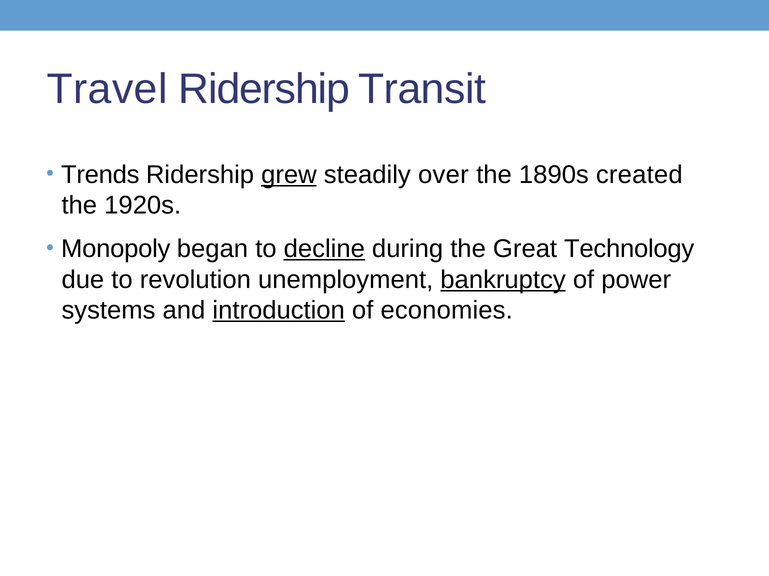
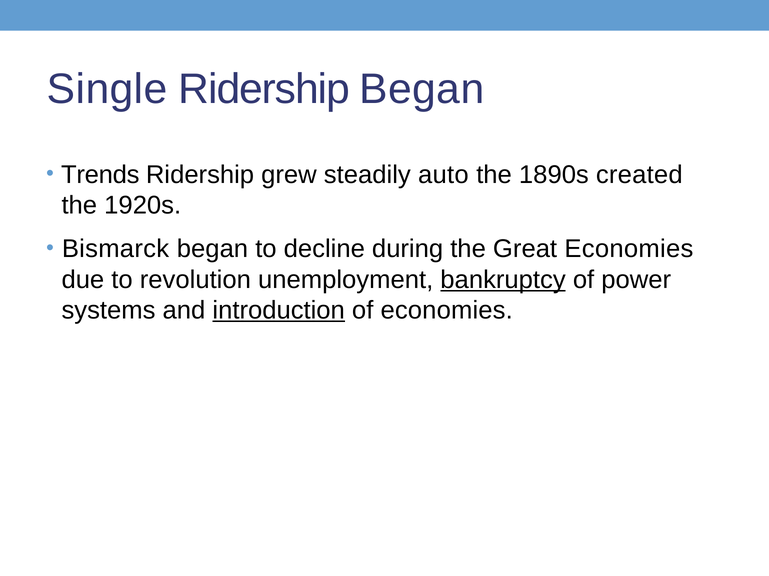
Travel: Travel -> Single (107, 90)
Ridership Transit: Transit -> Began (422, 90)
grew underline: present -> none (289, 175)
over: over -> auto (443, 175)
Monopoly: Monopoly -> Bismarck (115, 249)
decline underline: present -> none (324, 249)
Great Technology: Technology -> Economies (629, 249)
